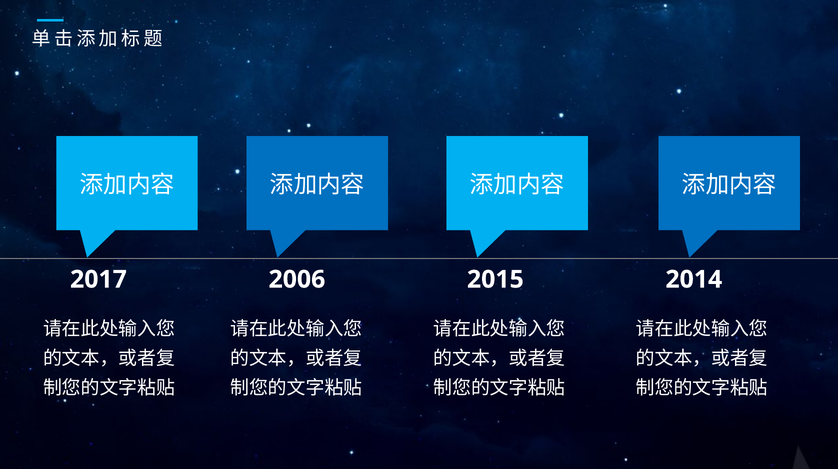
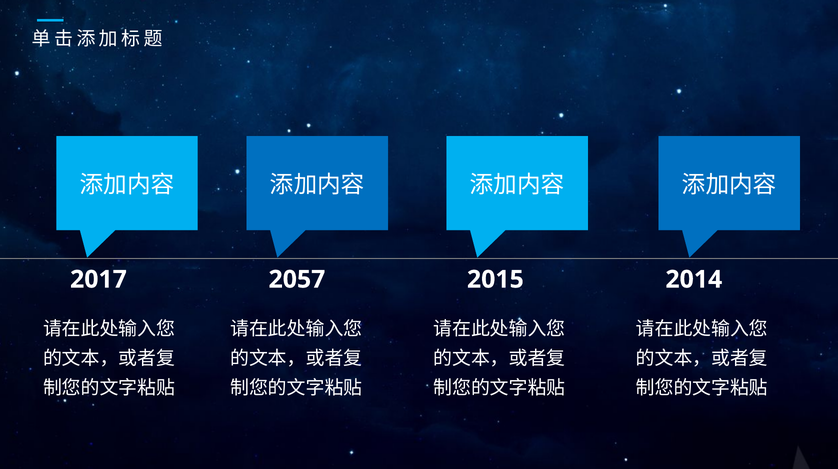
2006: 2006 -> 2057 (297, 280)
